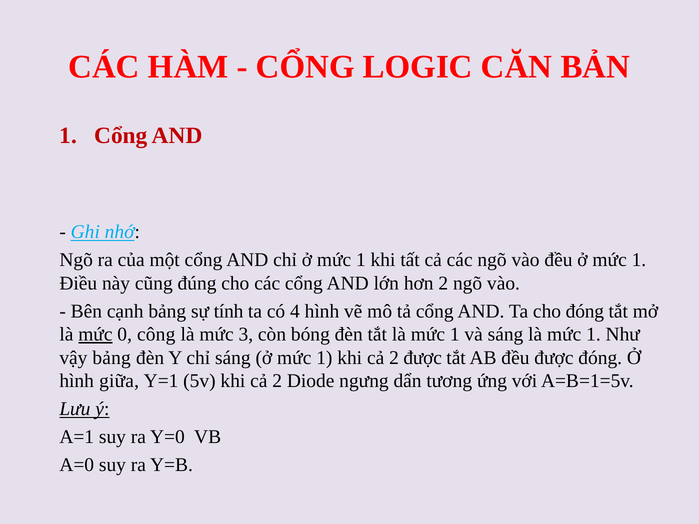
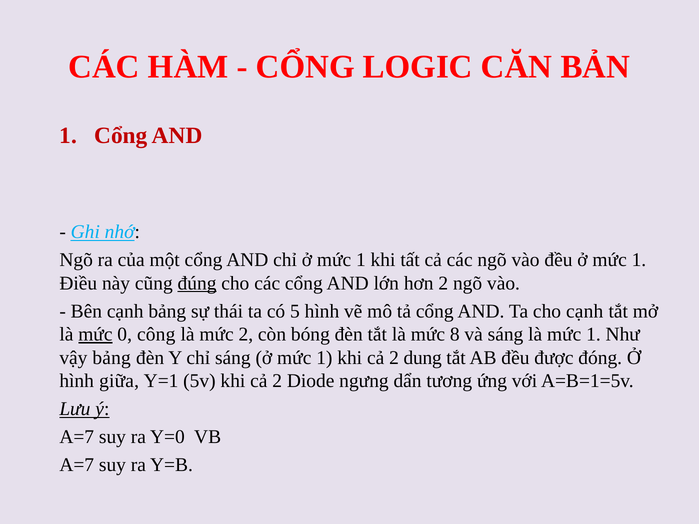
đúng underline: none -> present (197, 283)
tính: tính -> thái (229, 311)
4: 4 -> 5 (295, 311)
cho đóng: đóng -> cạnh (585, 311)
mức 3: 3 -> 2 (246, 335)
tắt là mức 1: 1 -> 8 (455, 335)
2 được: được -> dung (423, 358)
A=1: A=1 -> A=7 (77, 437)
A=0: A=0 -> A=7 (77, 465)
